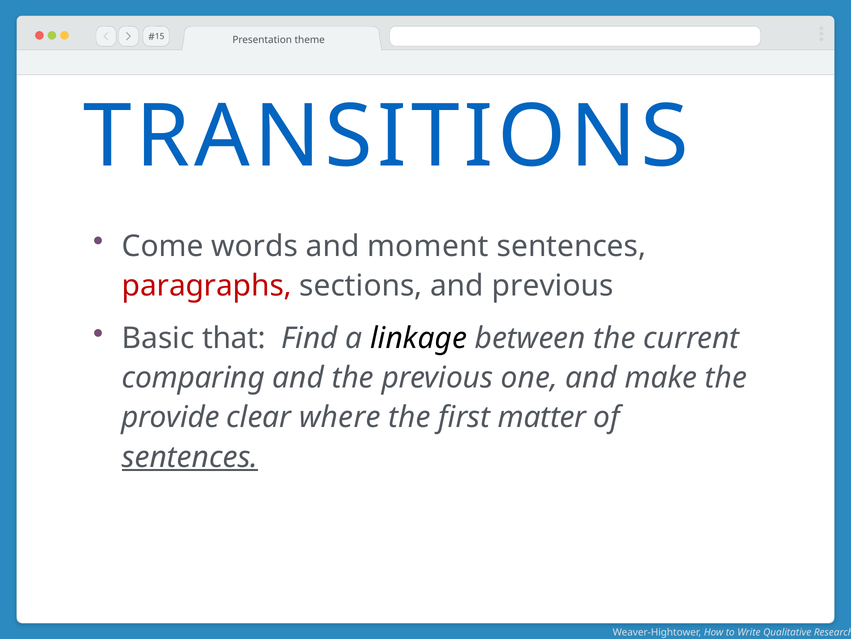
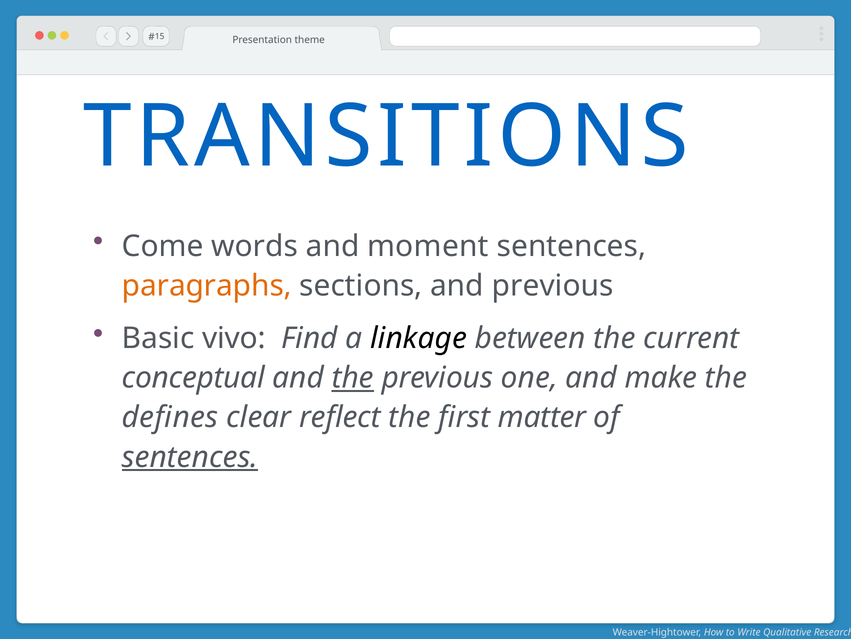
paragraphs colour: red -> orange (207, 285)
that: that -> vivo (234, 338)
comparing: comparing -> conceptual (193, 378)
the underline: none -> present (353, 378)
provide: provide -> defines (170, 417)
where: where -> reflect (340, 417)
